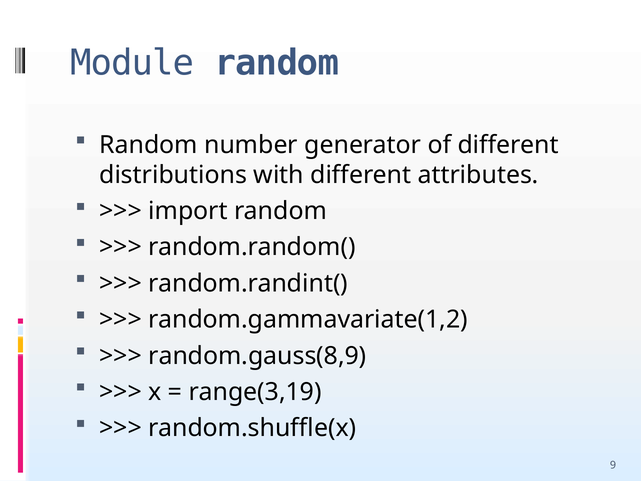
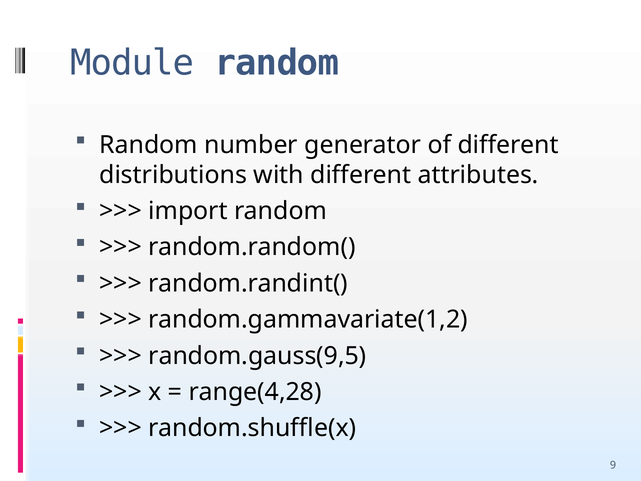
random.gauss(8,9: random.gauss(8,9 -> random.gauss(9,5 (257, 356)
range(3,19: range(3,19 -> range(4,28 (255, 392)
